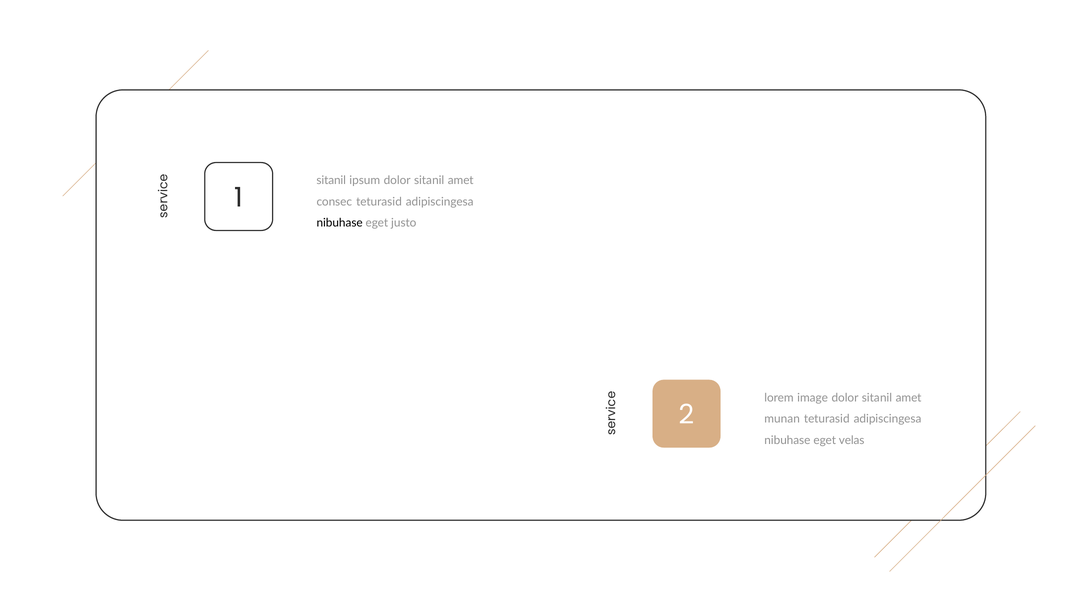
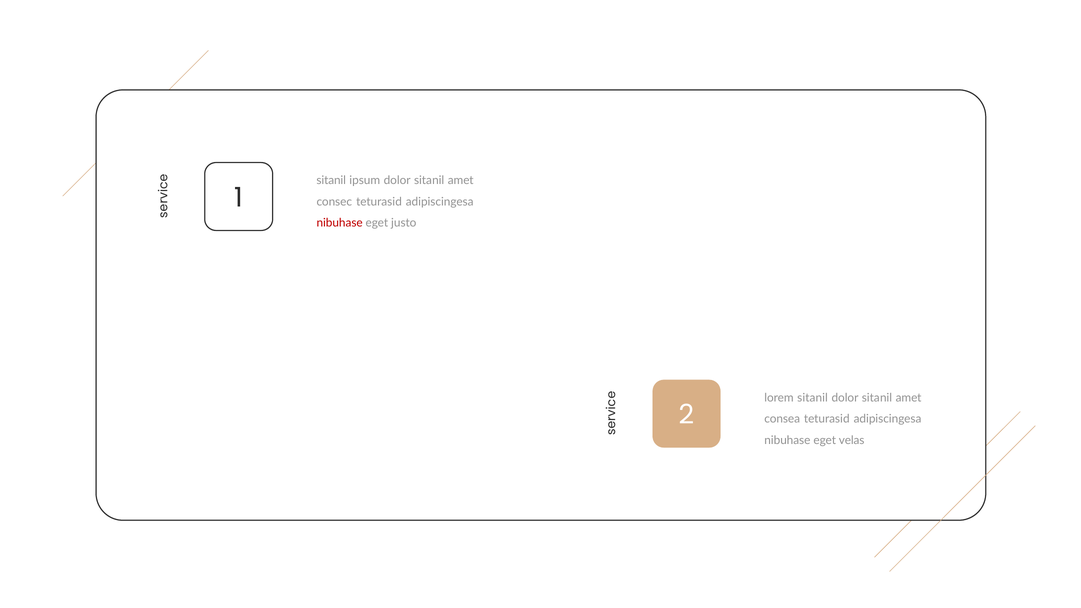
nibuhase colour: black -> red (340, 223)
lorem image: image -> sitanil (813, 398)
munan: munan -> consea (782, 419)
